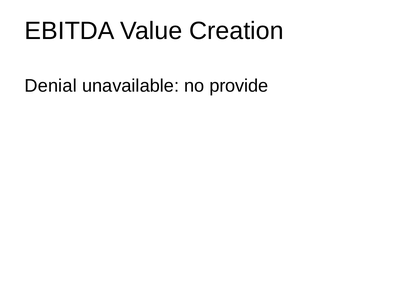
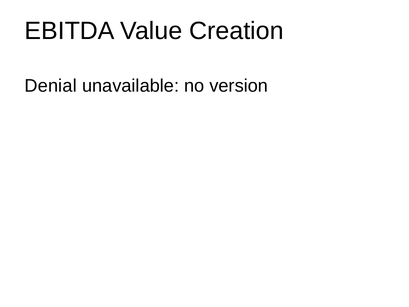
provide: provide -> version (239, 86)
